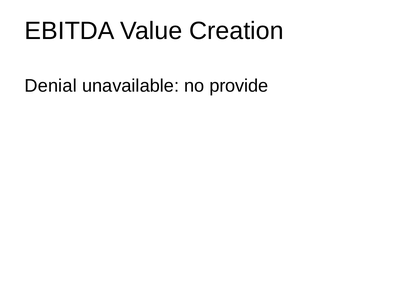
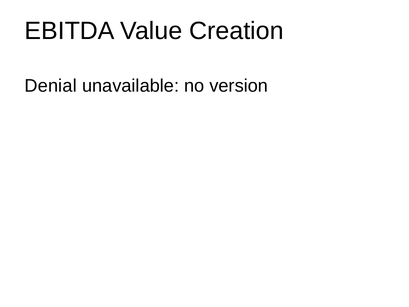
provide: provide -> version (239, 86)
